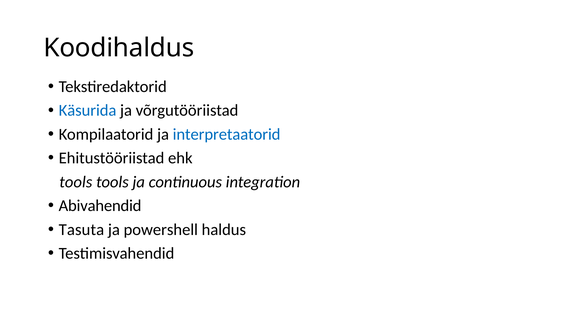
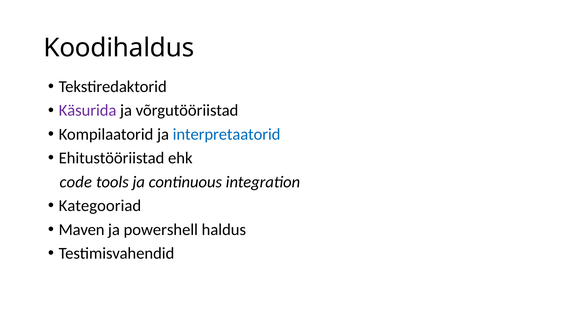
Käsurida colour: blue -> purple (88, 111)
tools: tools -> code (76, 182)
Abivahendid: Abivahendid -> Kategooriad (100, 206)
Tasuta: Tasuta -> Maven (82, 230)
